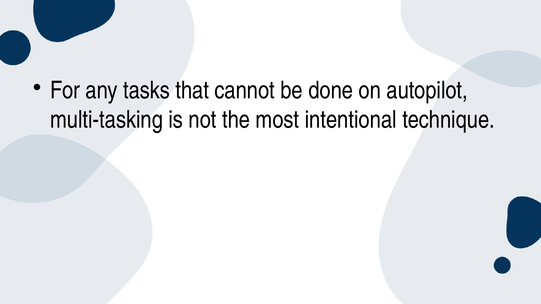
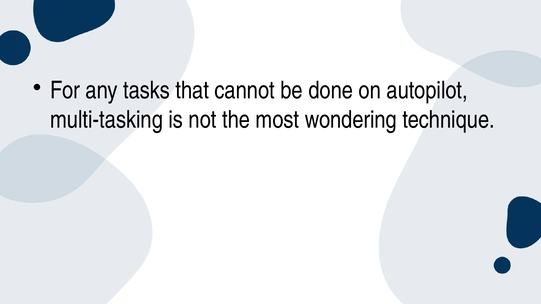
intentional: intentional -> wondering (351, 120)
